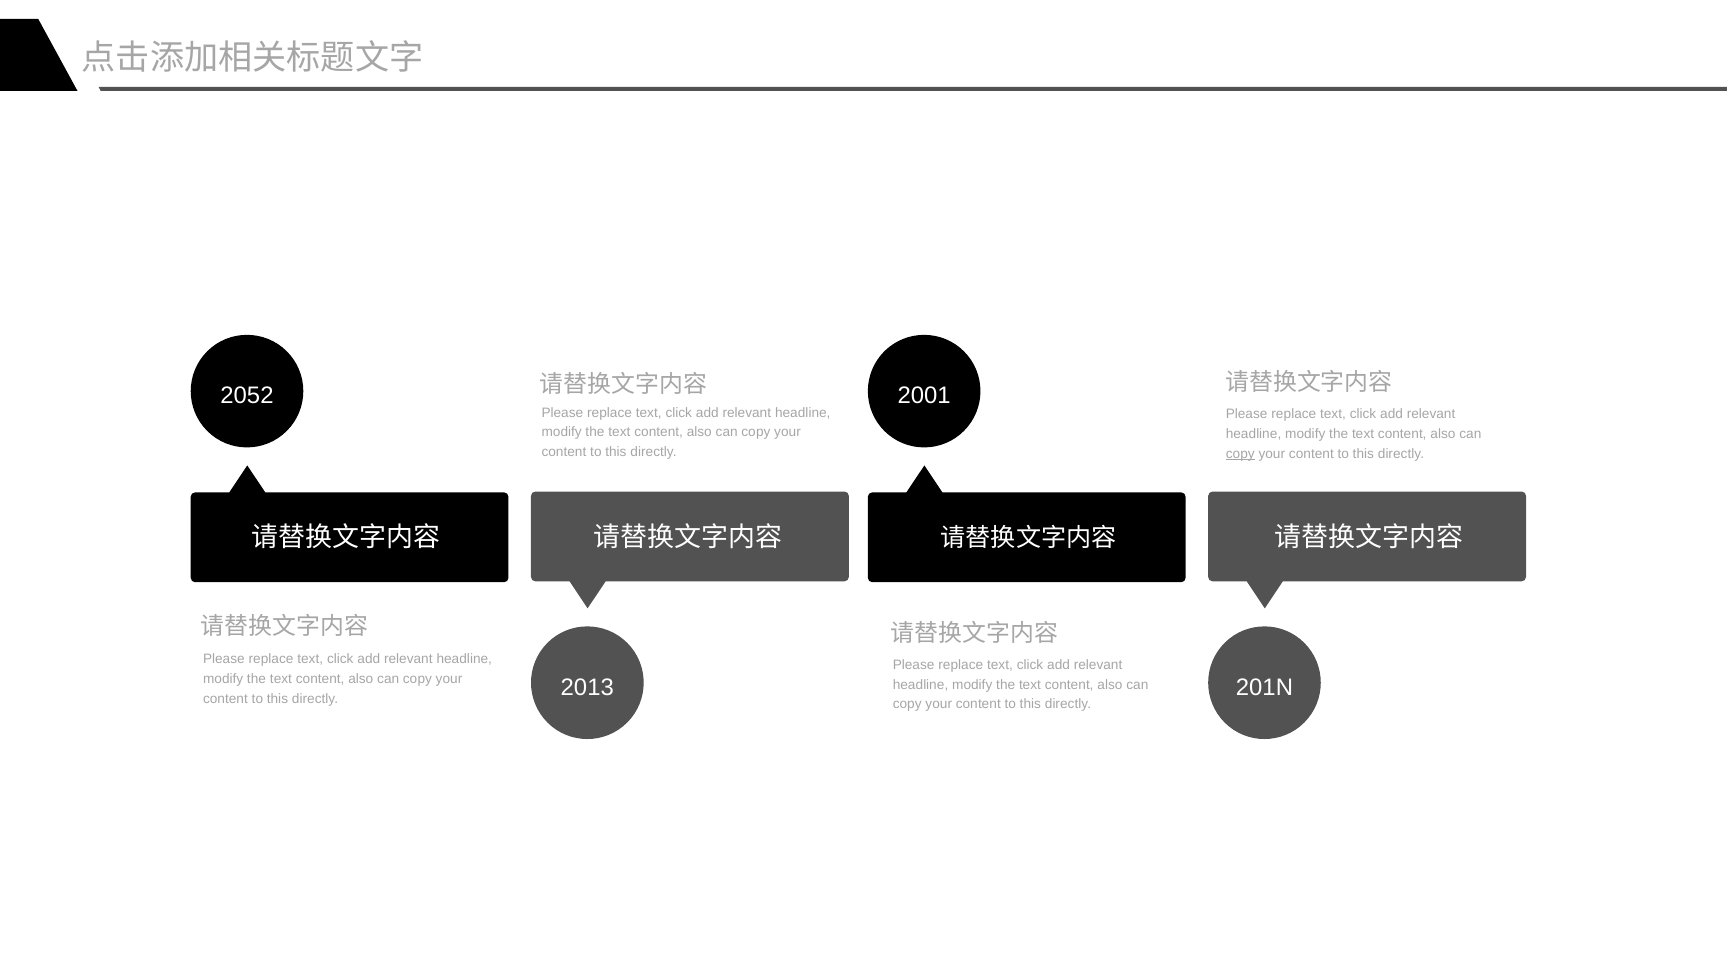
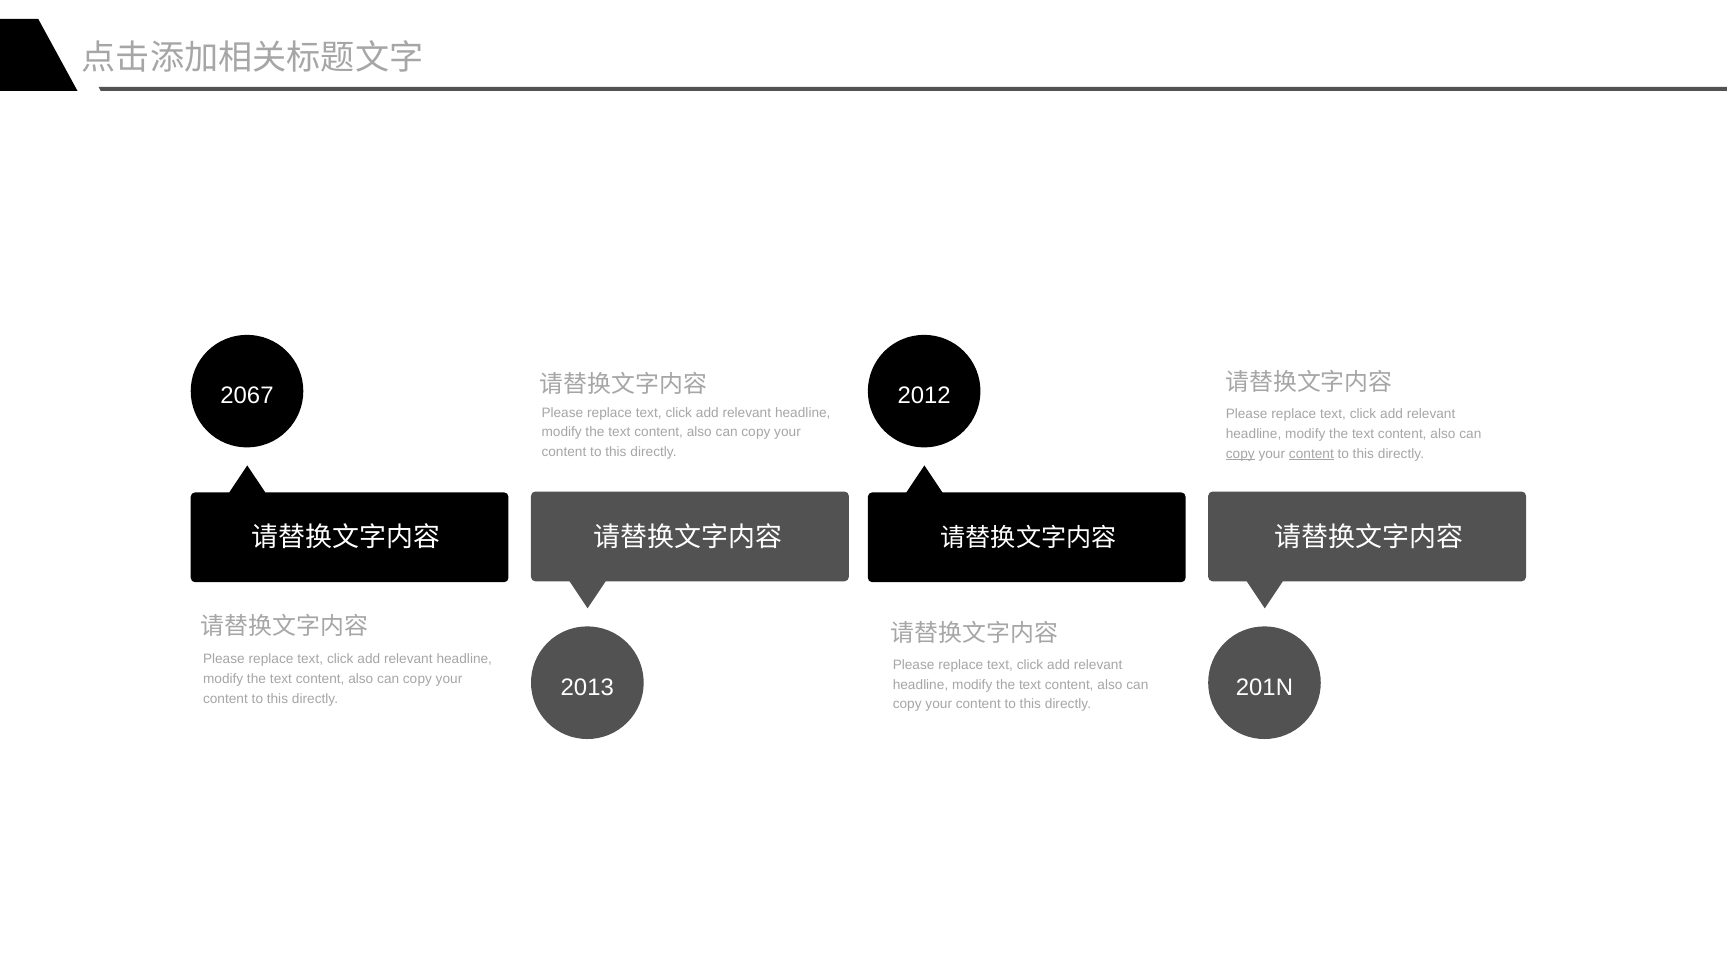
2052: 2052 -> 2067 (247, 396)
2001: 2001 -> 2012 (924, 396)
content underline: none -> present (1311, 454)
